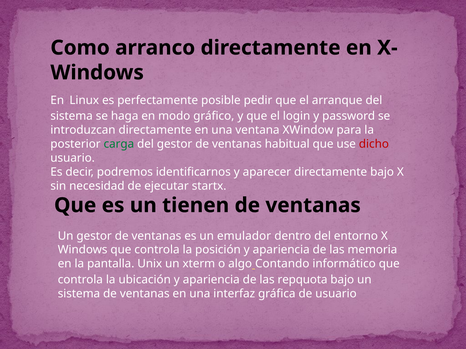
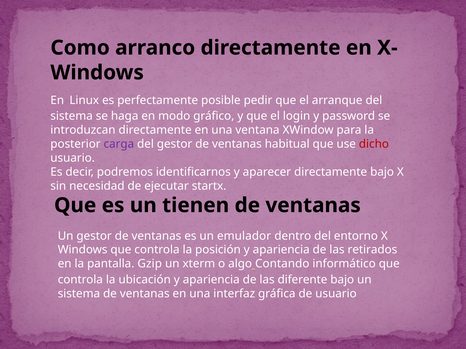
carga colour: green -> purple (119, 144)
memoria: memoria -> retirados (372, 250)
Unix: Unix -> Gzip (150, 264)
repquota: repquota -> diferente (302, 280)
